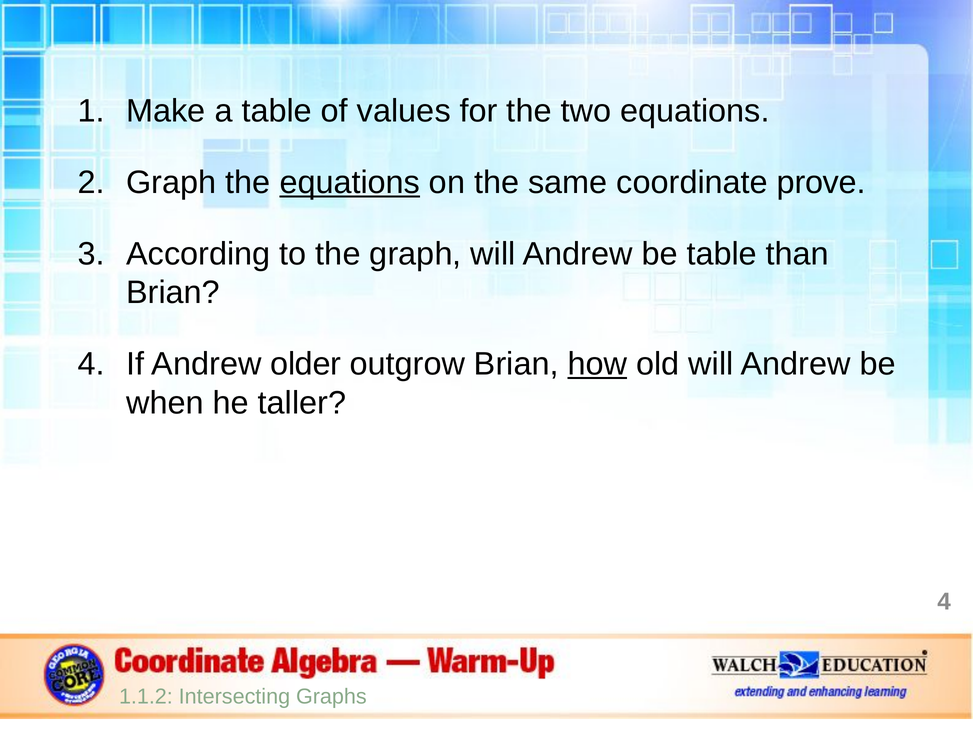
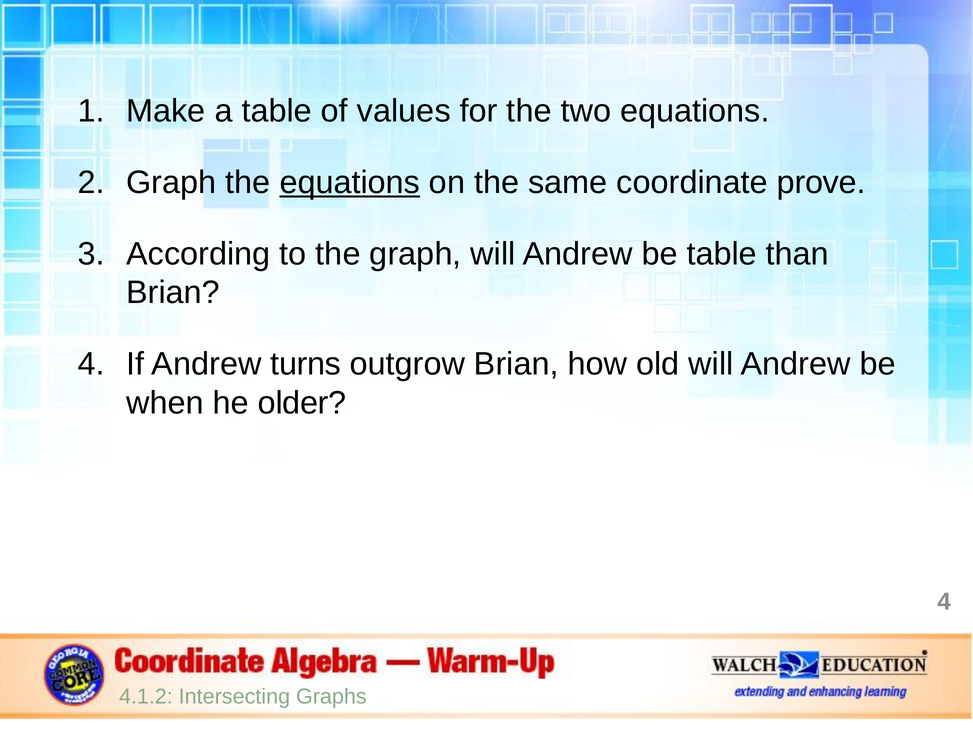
older: older -> turns (306, 364)
how underline: present -> none (597, 364)
taller: taller -> older (302, 403)
1.1.2: 1.1.2 -> 4.1.2 (146, 696)
